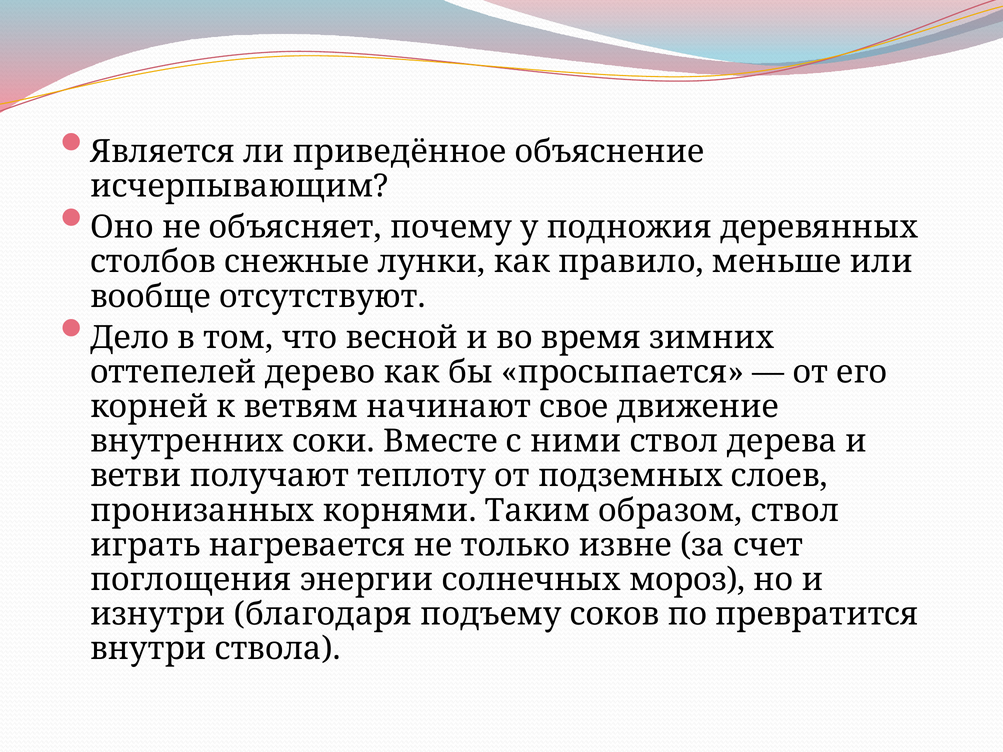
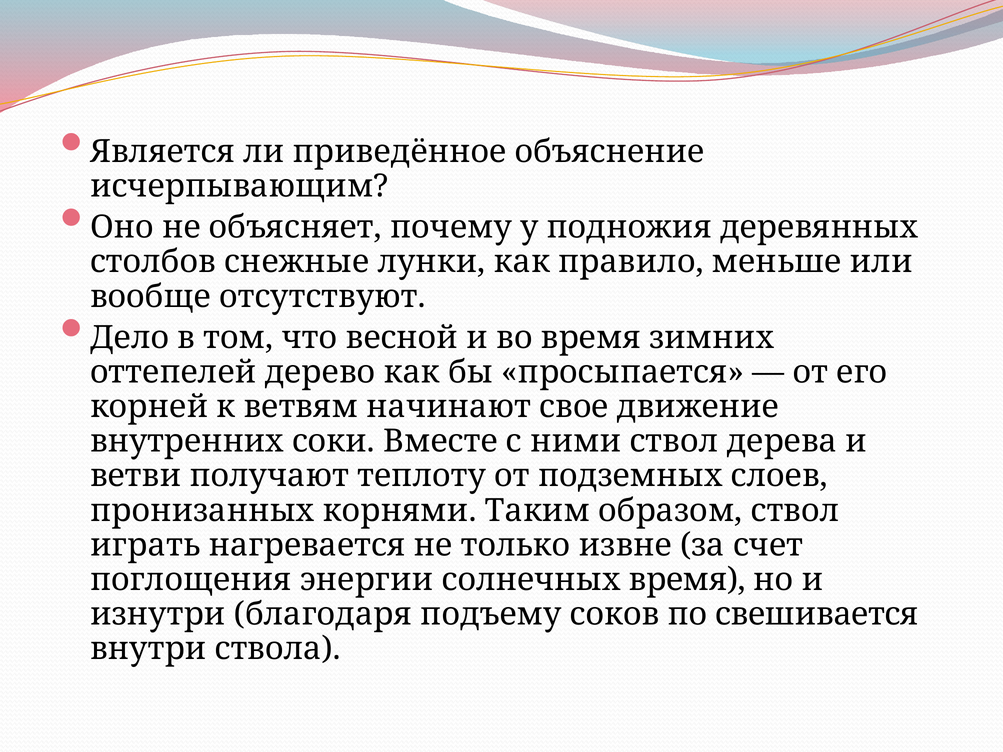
солнечных мороз: мороз -> время (687, 580)
превратится: превратится -> свешивается (817, 614)
